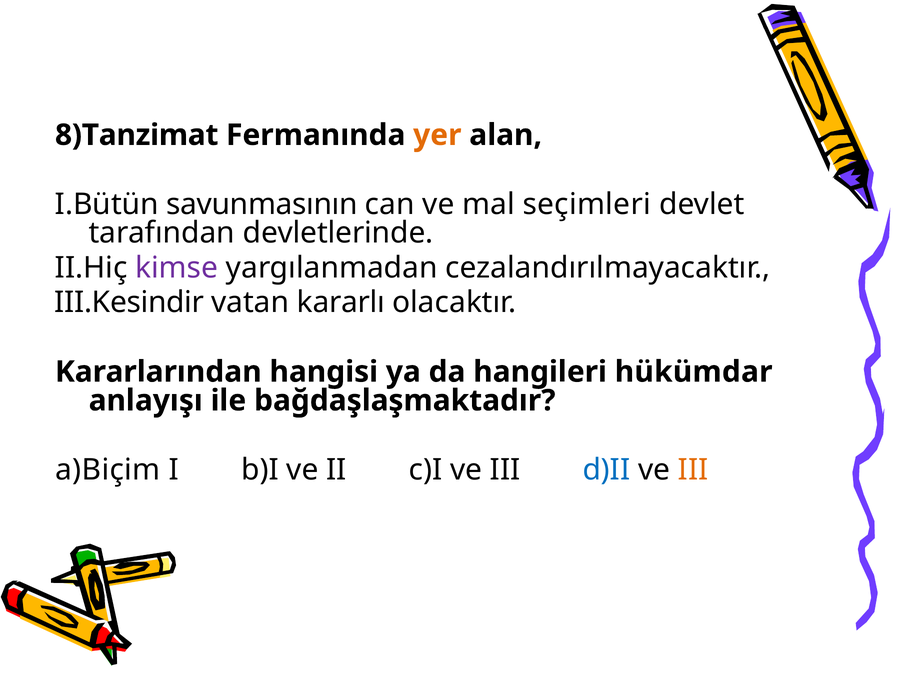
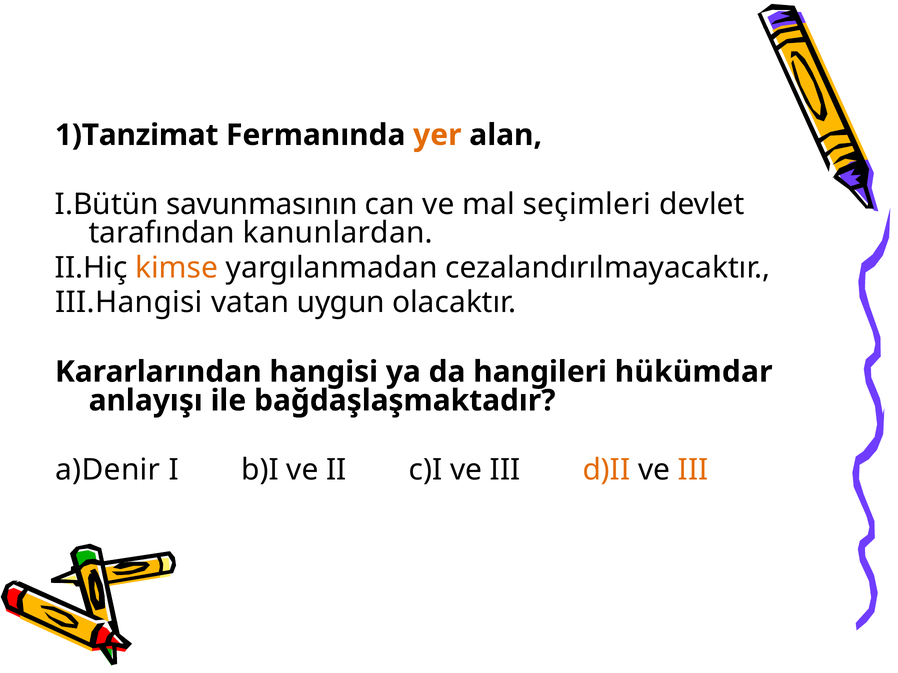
8)Tanzimat: 8)Tanzimat -> 1)Tanzimat (137, 135)
devletlerinde: devletlerinde -> kanunlardan (338, 233)
kimse colour: purple -> orange (177, 268)
III.Kesindir: III.Kesindir -> III.Hangisi (129, 303)
kararlı: kararlı -> uygun (341, 303)
a)Biçim: a)Biçim -> a)Denir (108, 470)
d)II colour: blue -> orange (606, 470)
